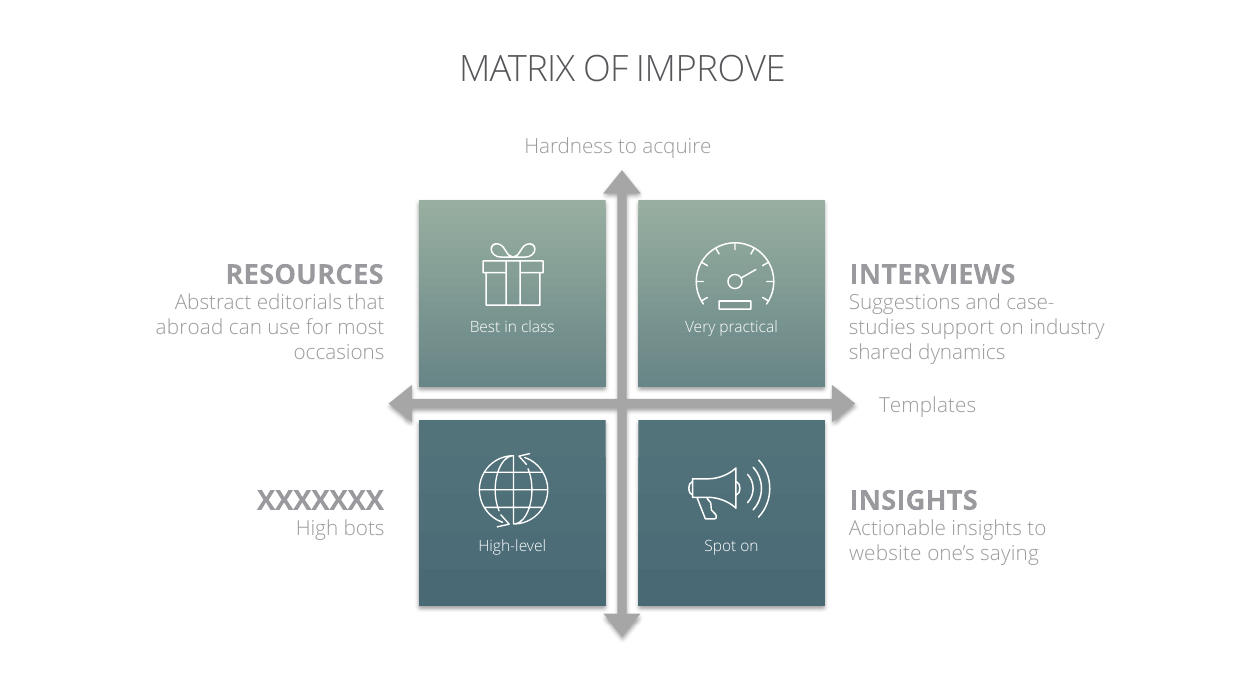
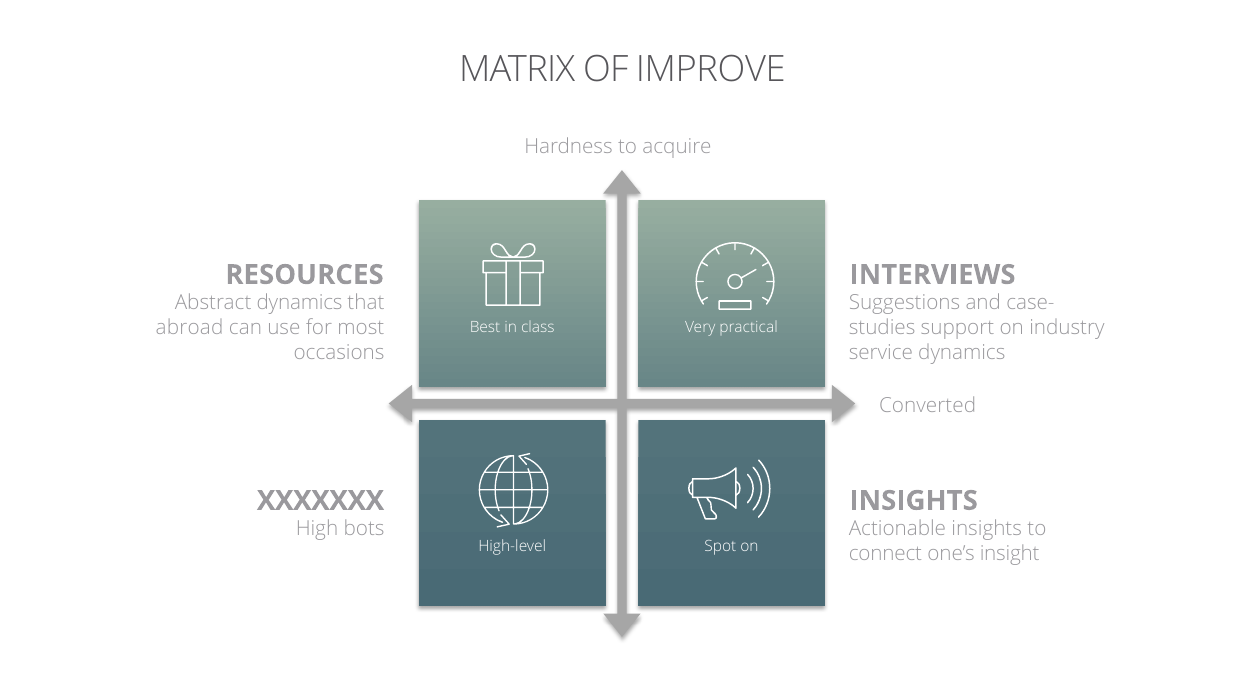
Abstract editorials: editorials -> dynamics (300, 303)
shared: shared -> service (881, 353)
Templates: Templates -> Converted (928, 405)
website: website -> connect (885, 553)
saying: saying -> insight (1010, 553)
